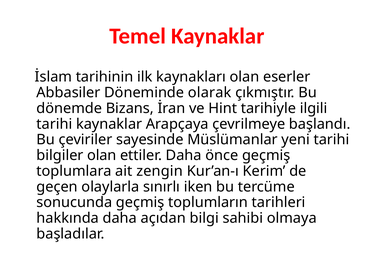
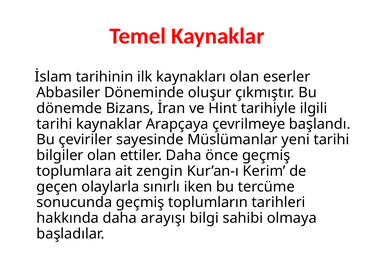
olarak: olarak -> oluşur (210, 93)
açıdan: açıdan -> arayışı (163, 218)
